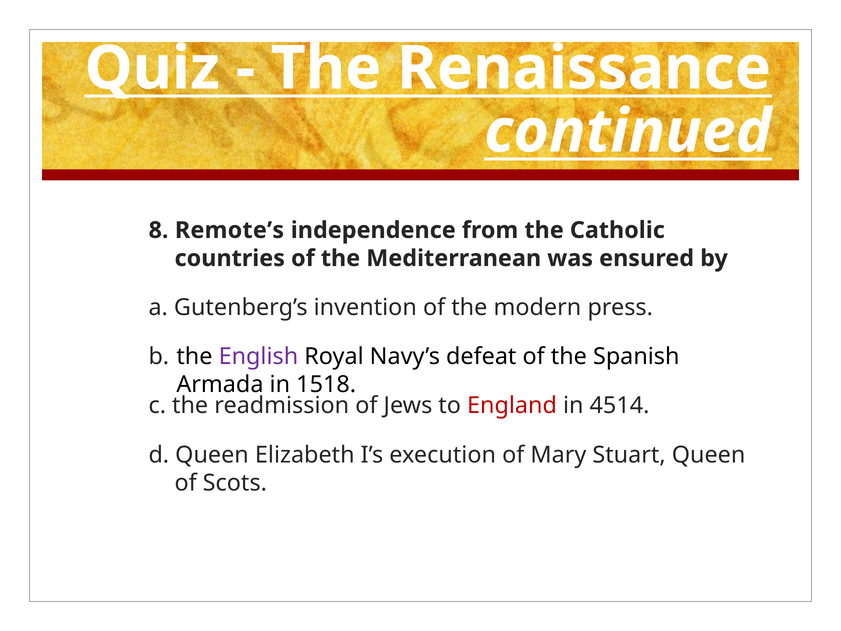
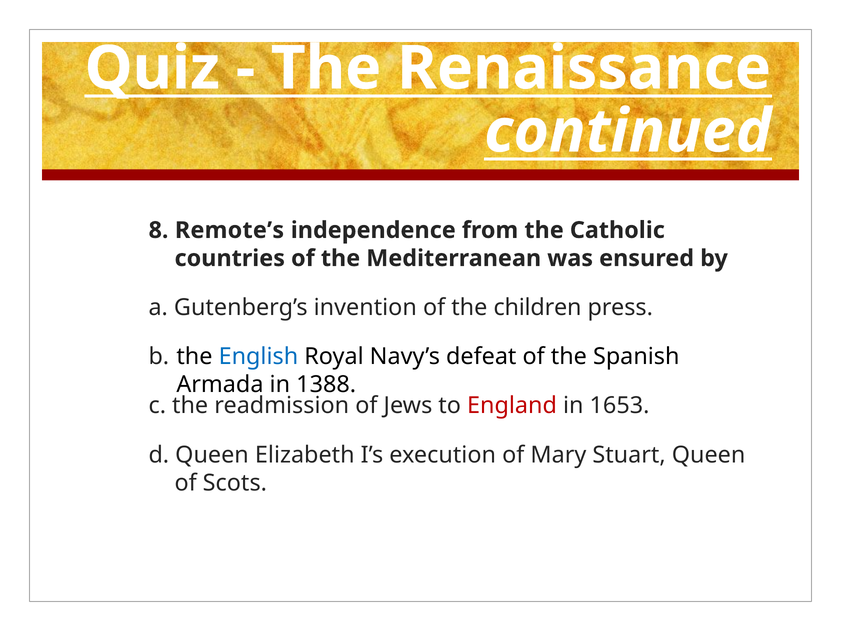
modern: modern -> children (538, 307)
English colour: purple -> blue (258, 356)
1518: 1518 -> 1388 (326, 384)
4514: 4514 -> 1653 (620, 406)
